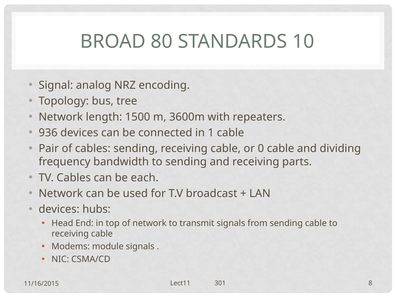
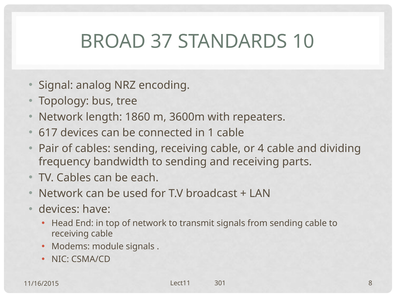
80: 80 -> 37 (162, 42)
1500: 1500 -> 1860 (138, 117)
936: 936 -> 617 (48, 133)
0: 0 -> 4 (261, 149)
hubs: hubs -> have (96, 209)
